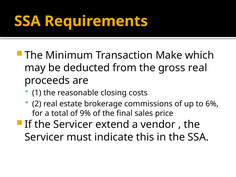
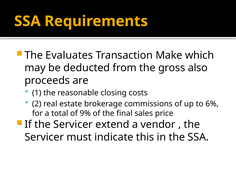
Minimum: Minimum -> Evaluates (69, 55)
gross real: real -> also (198, 68)
